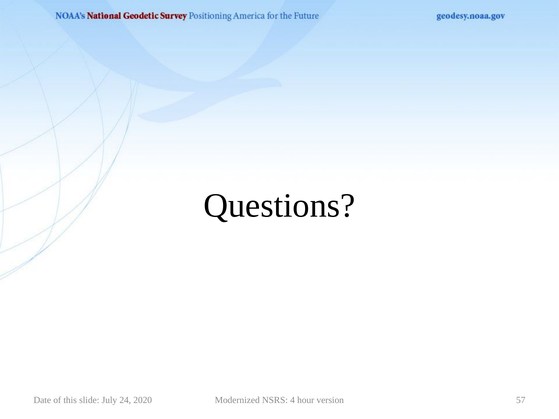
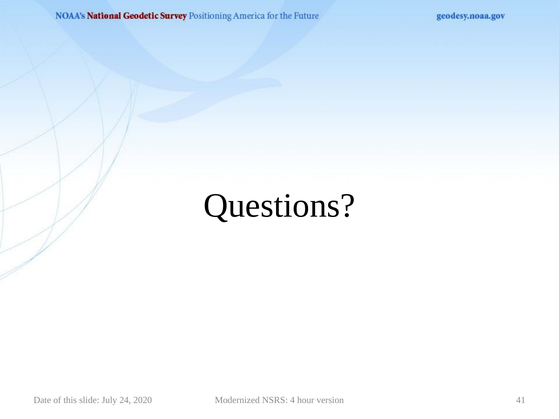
57: 57 -> 41 (521, 400)
